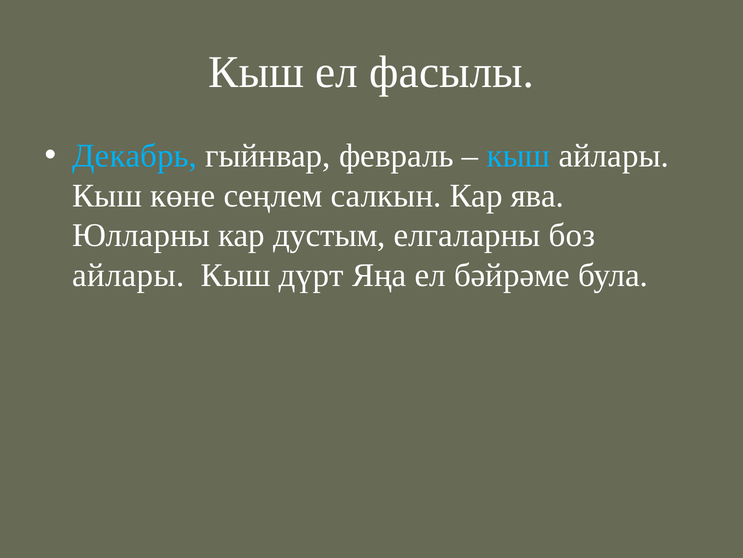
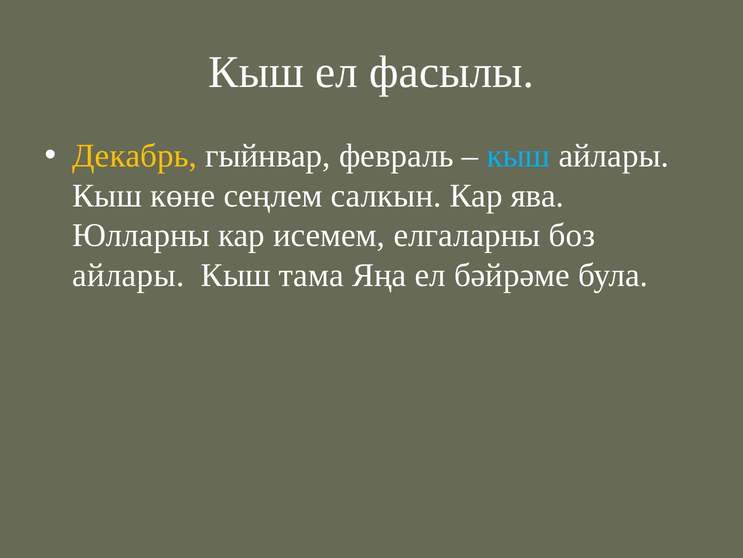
Декабрь colour: light blue -> yellow (135, 156)
дустым: дустым -> исемем (329, 235)
дүрт: дүрт -> тама (311, 275)
